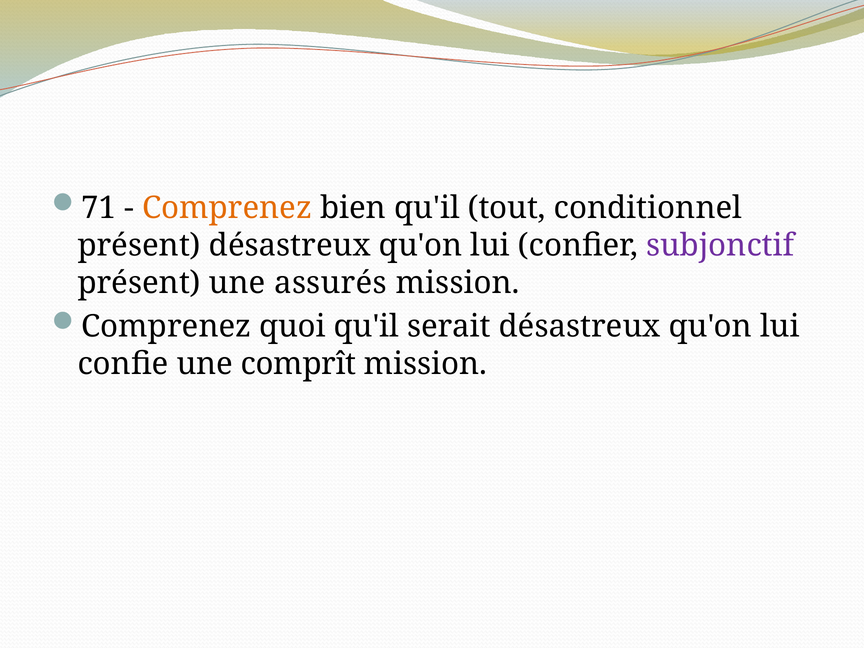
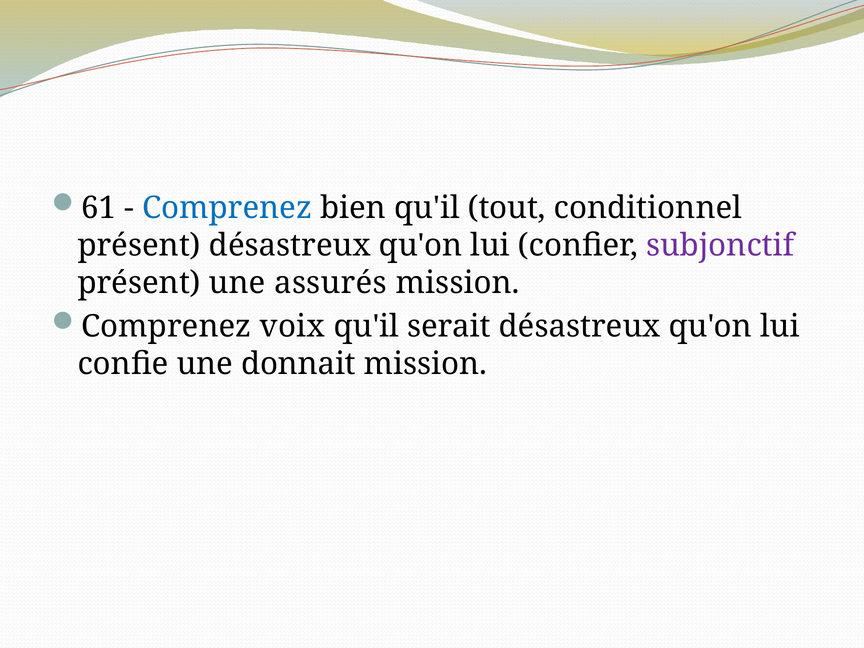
71: 71 -> 61 (99, 208)
Comprenez colour: orange -> blue (227, 208)
quoi: quoi -> voix (292, 326)
comprît: comprît -> donnait (298, 364)
